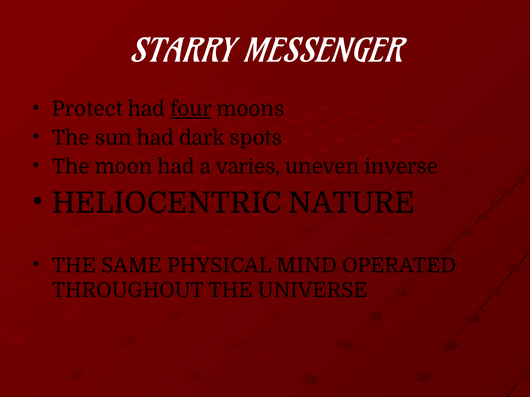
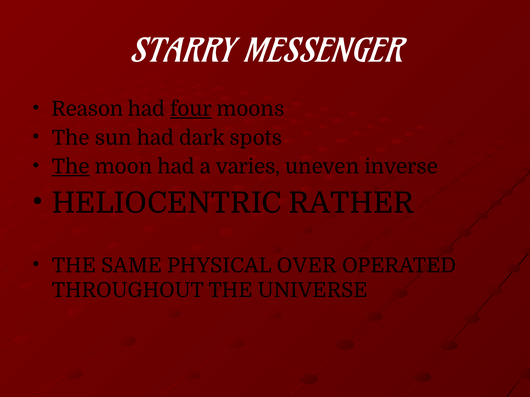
Protect: Protect -> Reason (87, 109)
The underline: none -> present (71, 167)
NATURE: NATURE -> RATHER (351, 204)
MIND: MIND -> OVER (307, 266)
